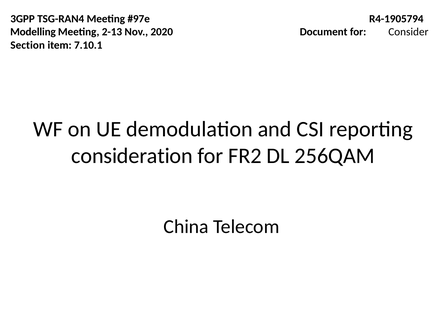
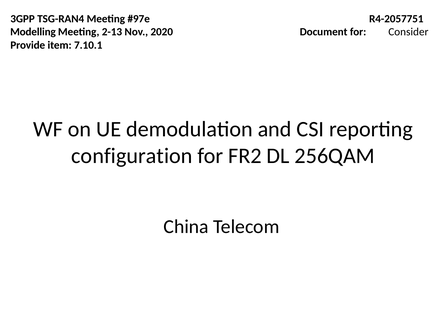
R4-1905794: R4-1905794 -> R4-2057751 (396, 19)
Section: Section -> Provide (28, 45)
consideration: consideration -> configuration (132, 156)
